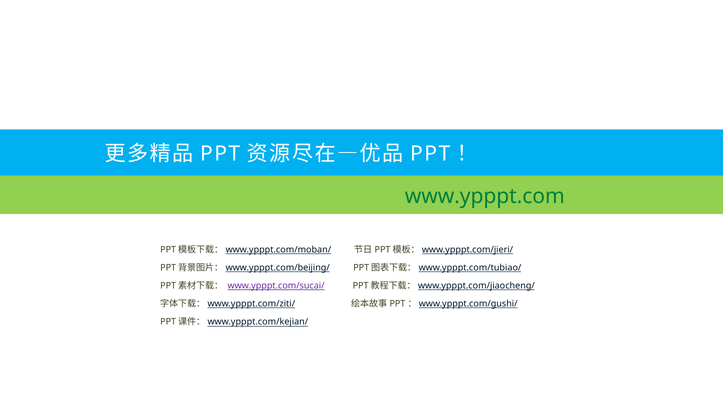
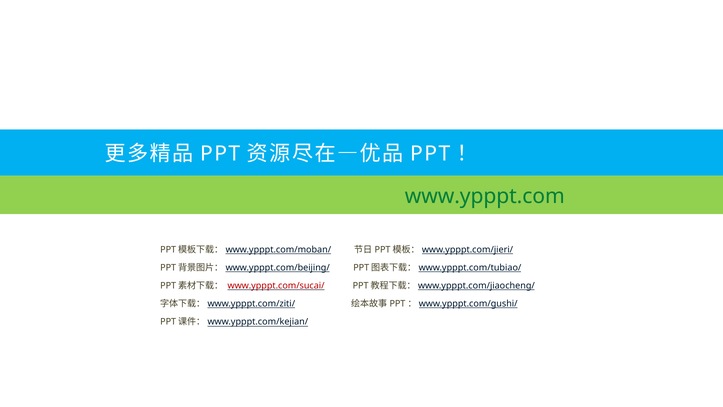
www.ypppt.com/sucai/ colour: purple -> red (276, 286)
